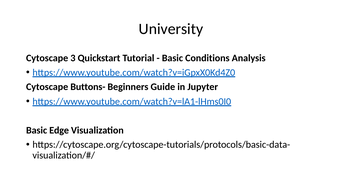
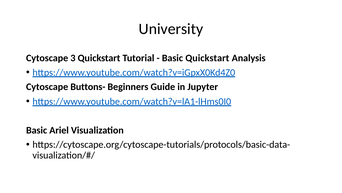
Basic Conditions: Conditions -> Quickstart (207, 58)
Edge: Edge -> Ariel (59, 130)
